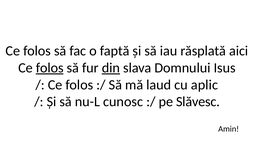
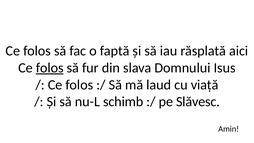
din underline: present -> none (111, 68)
aplic: aplic -> viață (205, 85)
cunosc: cunosc -> schimb (123, 102)
